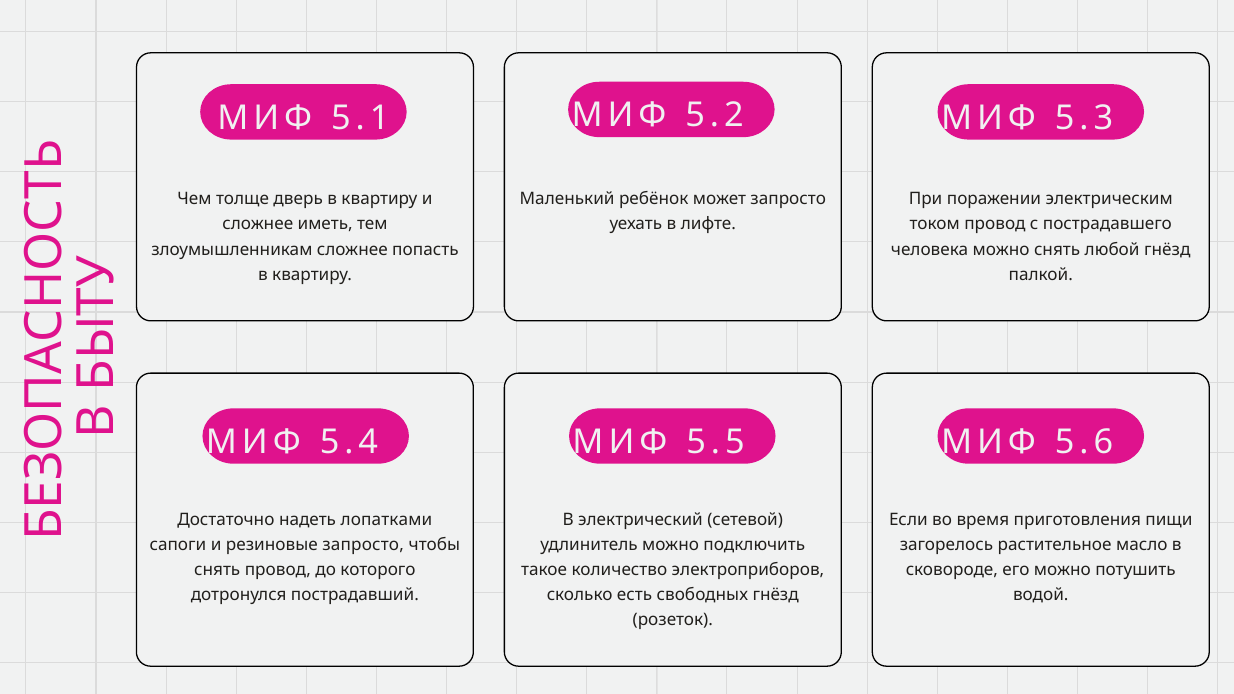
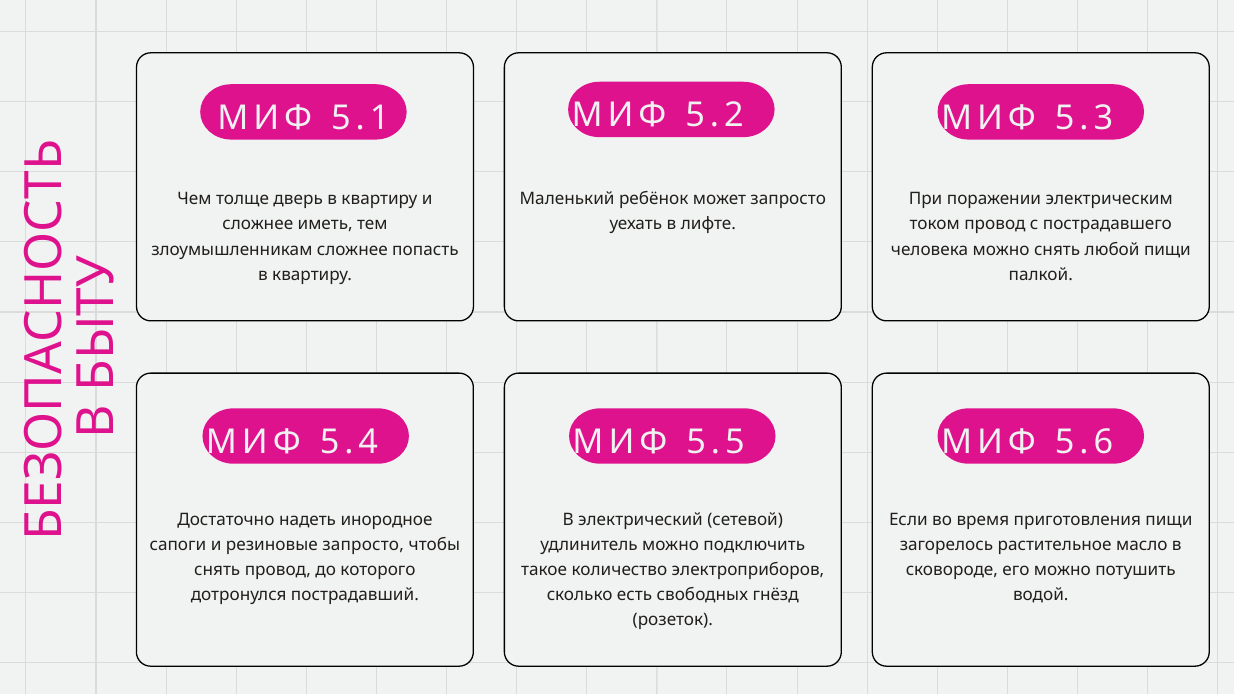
любой гнёзд: гнёзд -> пищи (1167, 249)
лопатками: лопатками -> инородное (387, 519)
